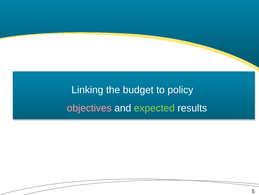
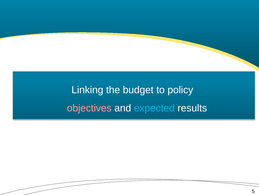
expected colour: light green -> light blue (154, 108)
